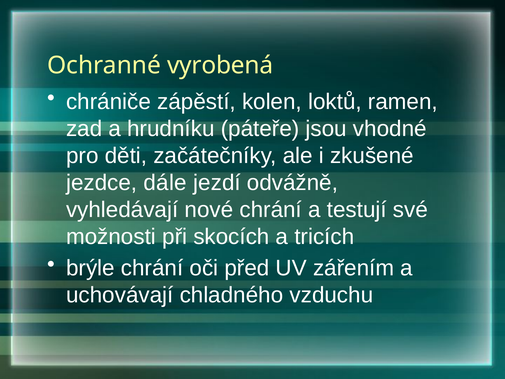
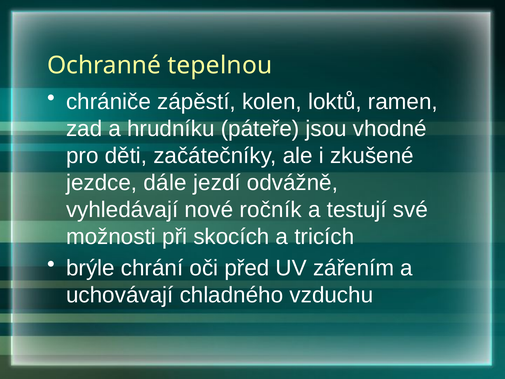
vyrobená: vyrobená -> tepelnou (220, 65)
nové chrání: chrání -> ročník (271, 210)
